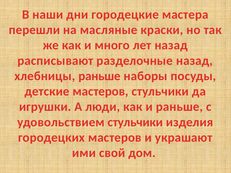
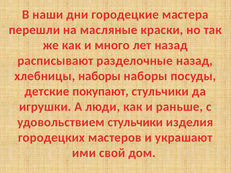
хлебницы раньше: раньше -> наборы (100, 76)
детские мастеров: мастеров -> покупают (101, 91)
